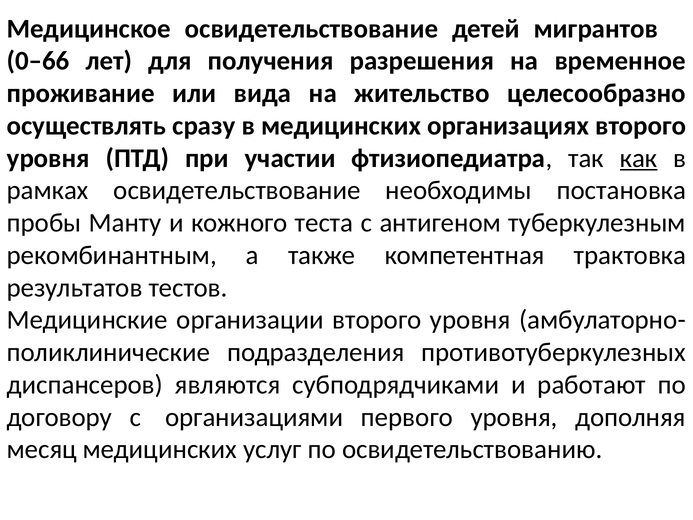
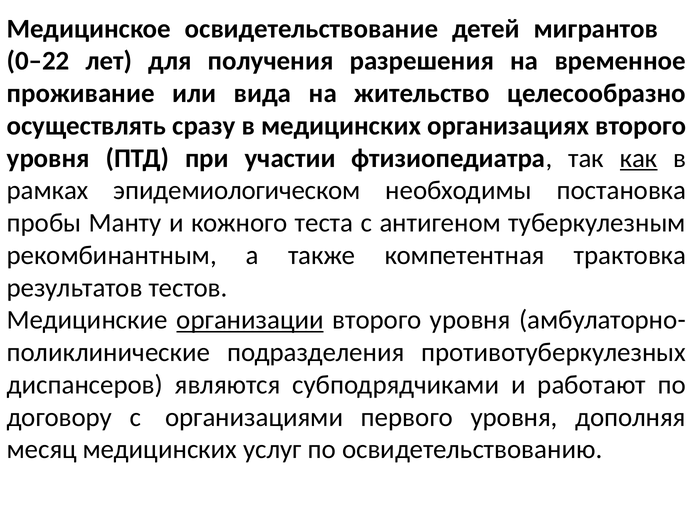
0–66: 0–66 -> 0–22 (38, 61)
рамках освидетельствование: освидетельствование -> эпидемиологическом (237, 190)
организации underline: none -> present (250, 320)
